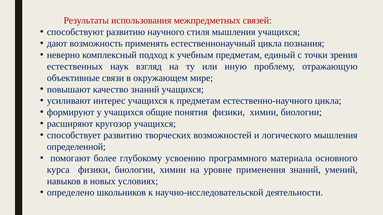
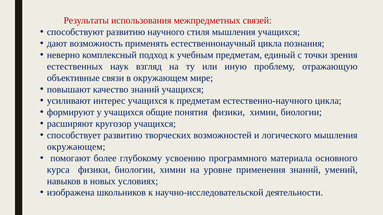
определенной: определенной -> окружающем (76, 147)
определено: определено -> изображена (71, 193)
